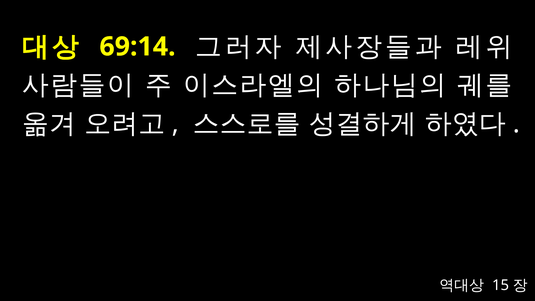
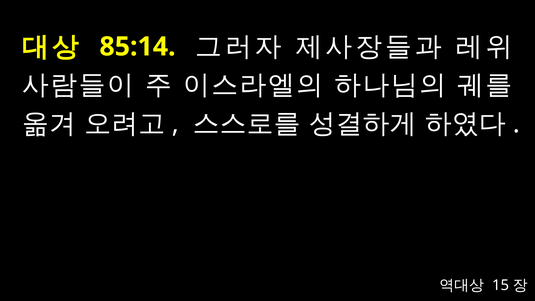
69:14: 69:14 -> 85:14 (137, 47)
